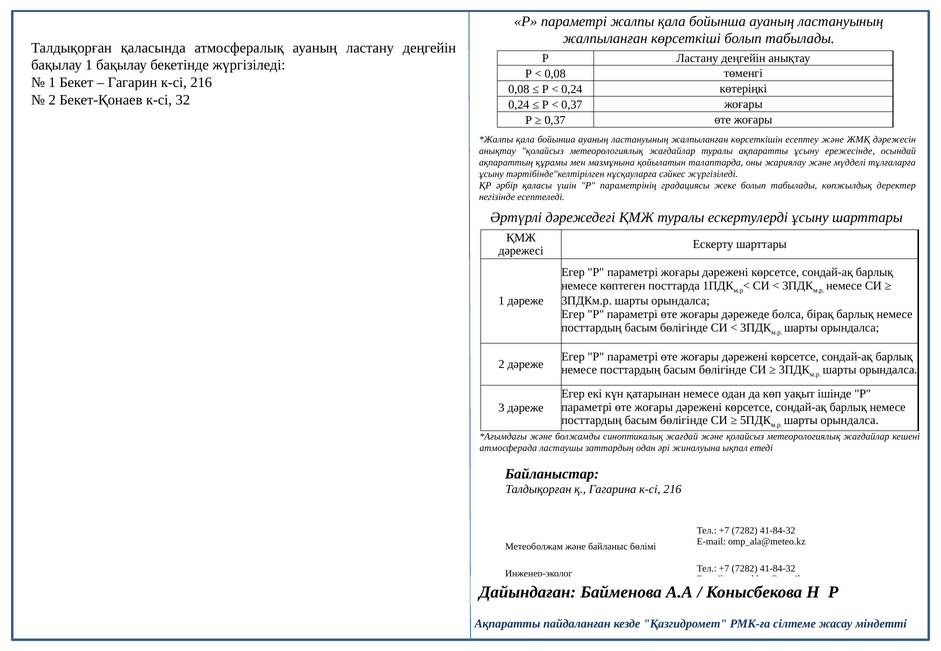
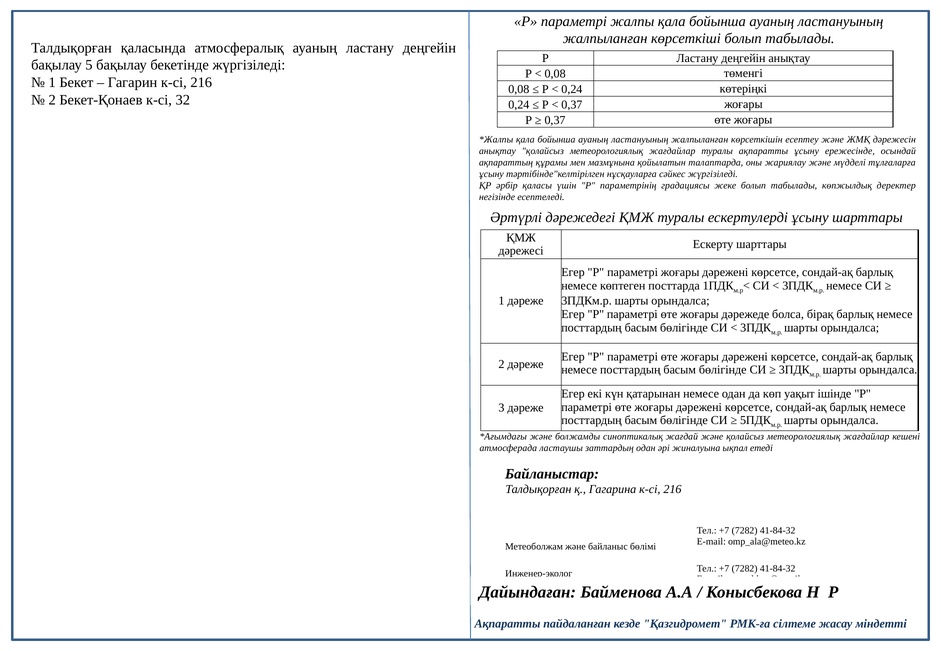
бақылау 1: 1 -> 5 (89, 65)
